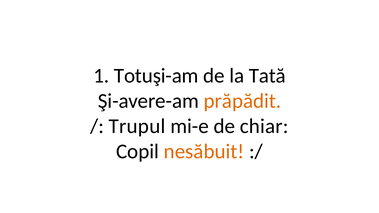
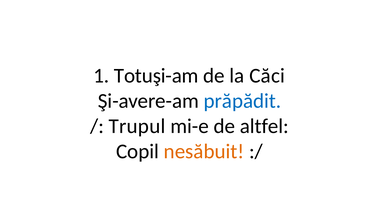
Tată: Tată -> Căci (267, 76)
prăpădit colour: orange -> blue (242, 101)
chiar: chiar -> altfel (264, 126)
